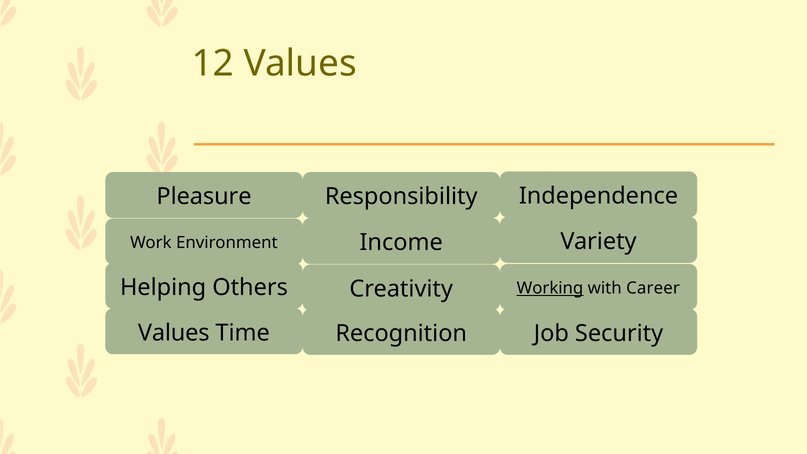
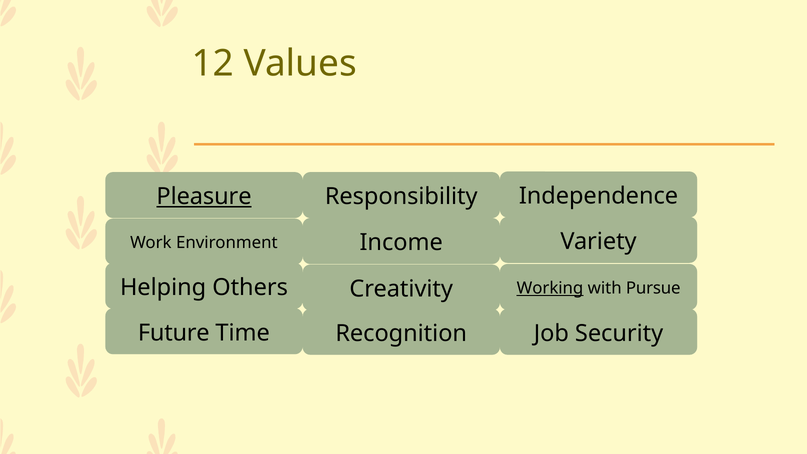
Pleasure underline: none -> present (204, 197)
Career: Career -> Pursue (653, 288)
Values: Values -> Future (174, 333)
